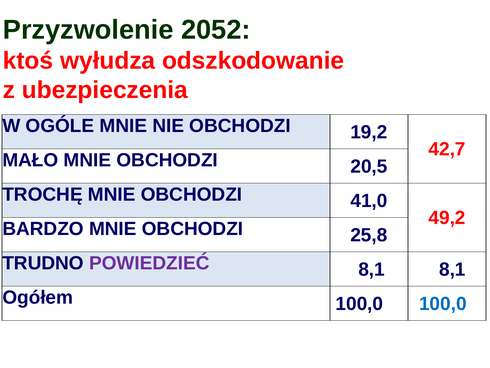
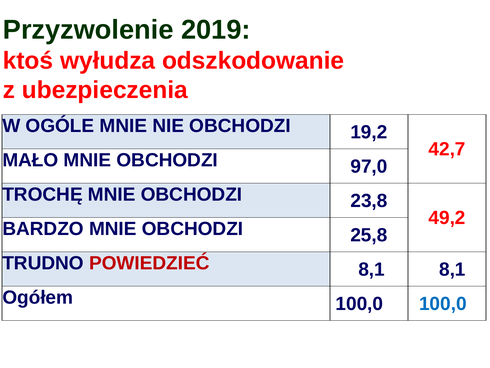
2052: 2052 -> 2019 (216, 30)
20,5: 20,5 -> 97,0 (369, 166)
41,0: 41,0 -> 23,8 (369, 201)
POWIEDZIEĆ colour: purple -> red (149, 263)
